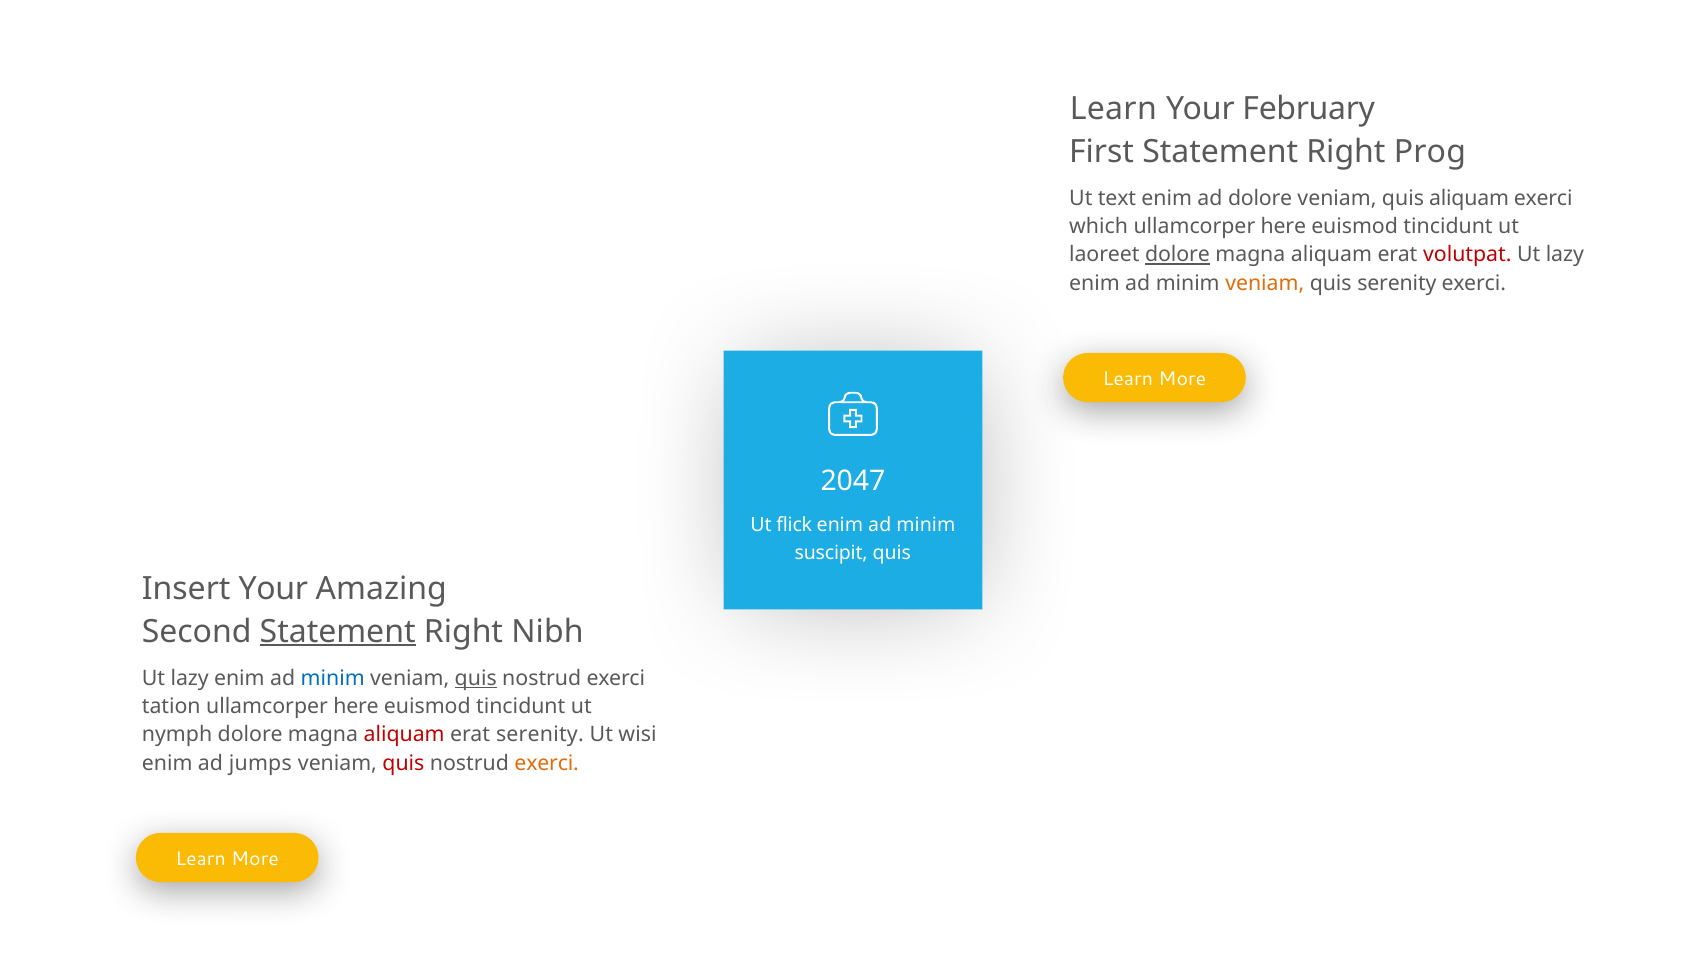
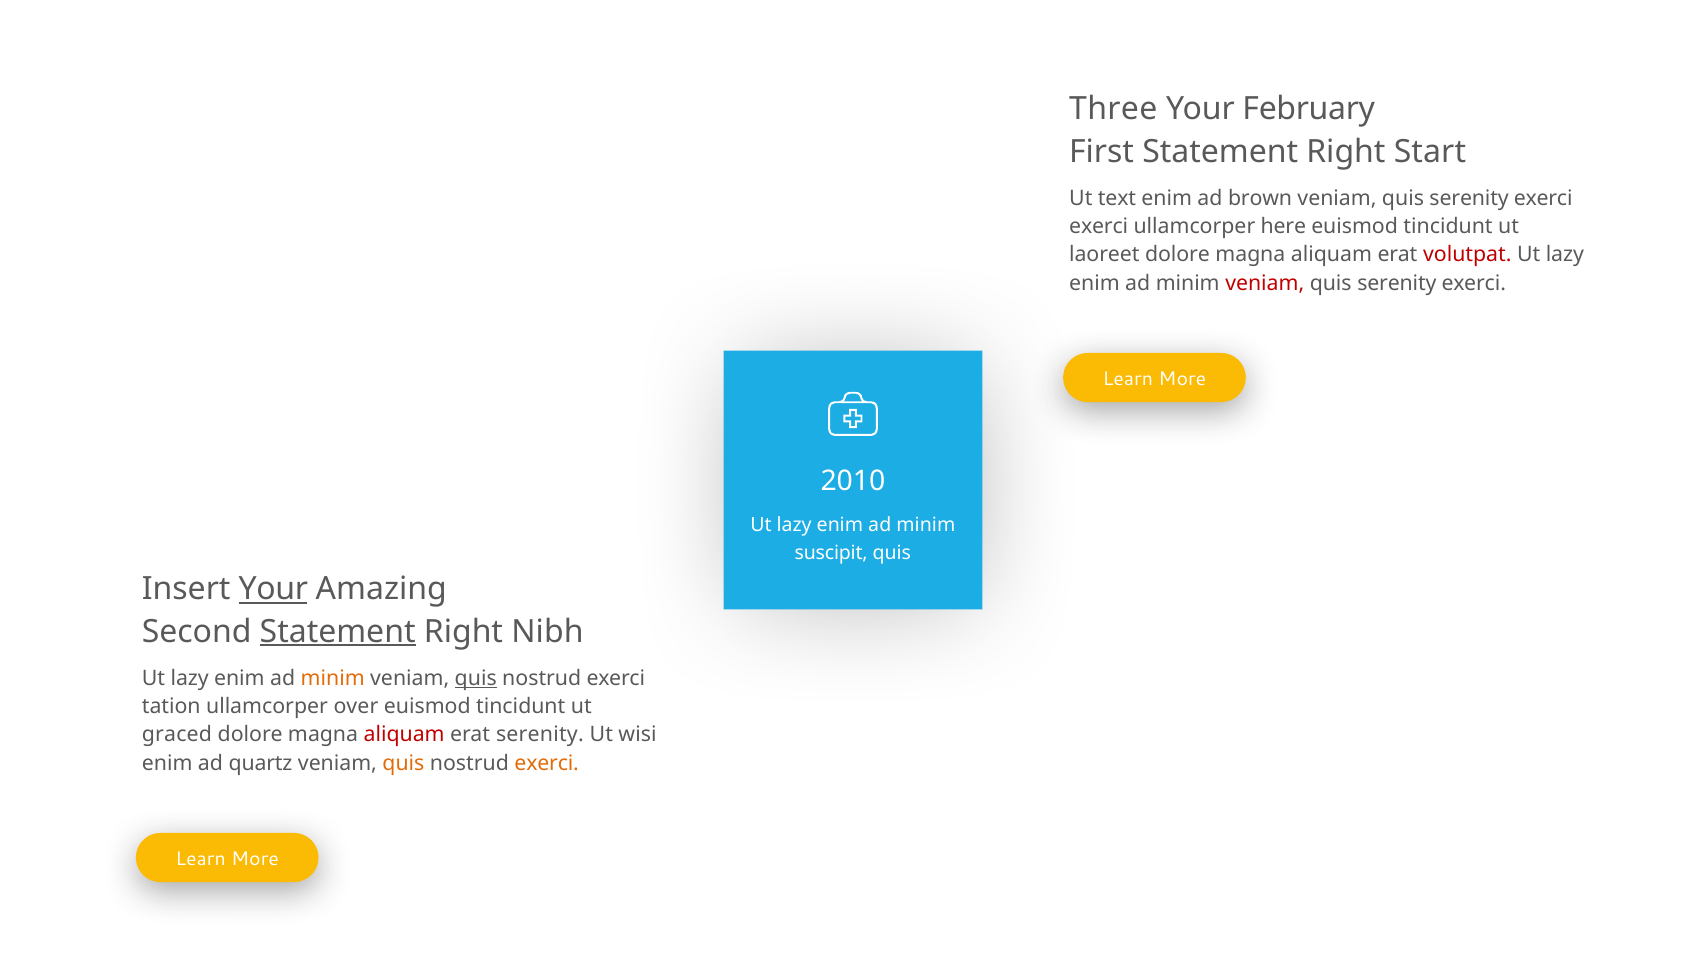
Learn: Learn -> Three (1113, 109)
Prog: Prog -> Start (1430, 152)
ad dolore: dolore -> brown (1260, 199)
aliquam: aliquam -> serenity (1469, 199)
which: which -> exerci (1099, 227)
dolore underline: present -> none (1177, 255)
veniam colour: orange -> red (1265, 283)
2047: 2047 -> 2010 (853, 480)
flick: flick -> lazy (794, 525)
Your underline: none -> present (273, 589)
minim colour: blue -> orange (333, 678)
tation ullamcorper here: here -> over (356, 706)
nymph: nymph -> graced (177, 735)
jumps: jumps -> quartz (261, 763)
quis colour: red -> orange (403, 763)
